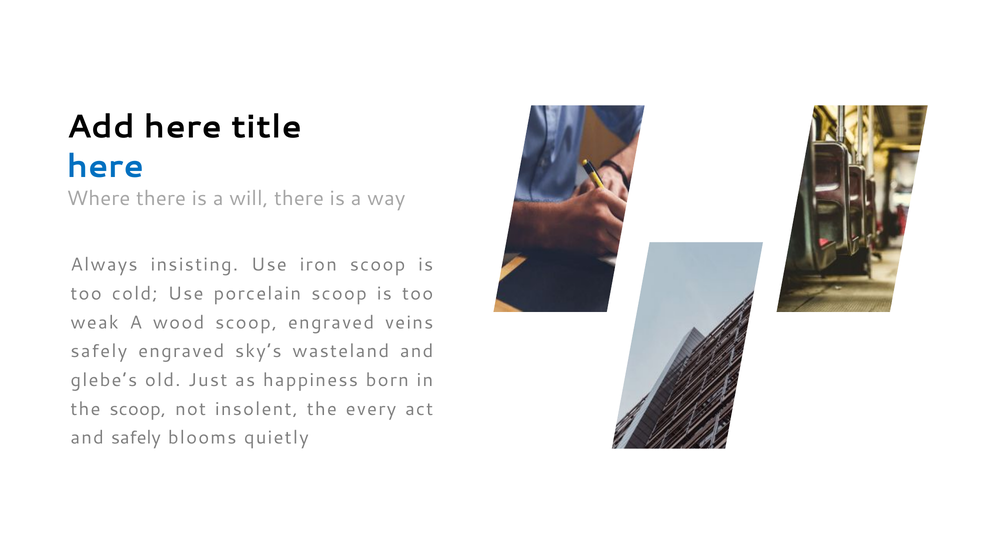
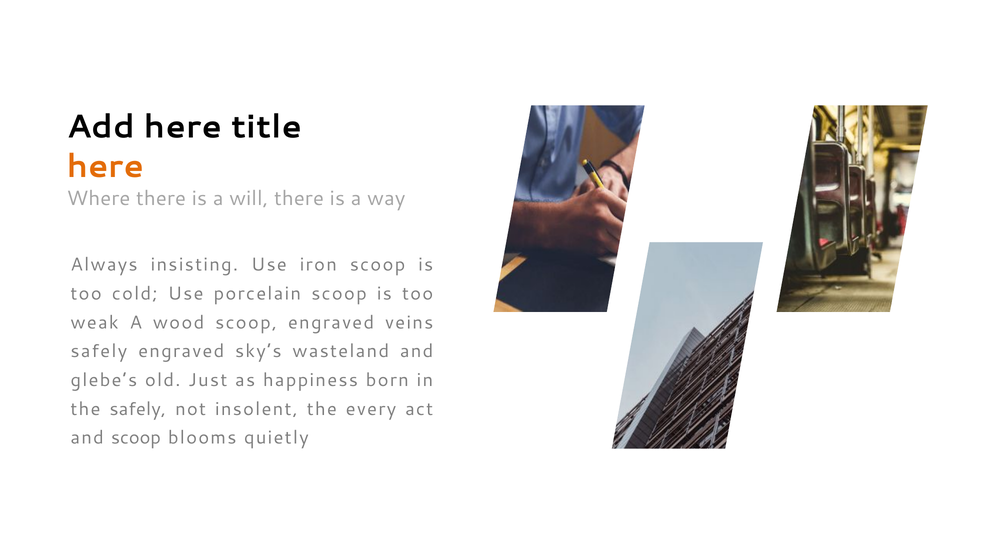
here colour: blue -> orange (105, 167)
the scoop: scoop -> safely (138, 409)
and safely: safely -> scoop (136, 438)
